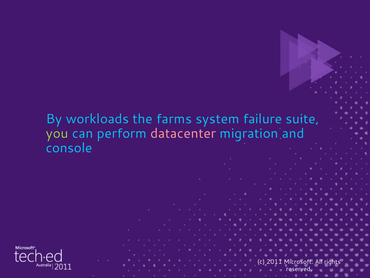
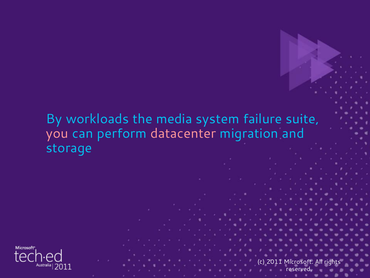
farms: farms -> media (174, 119)
you colour: light green -> pink (57, 133)
console: console -> storage (69, 148)
